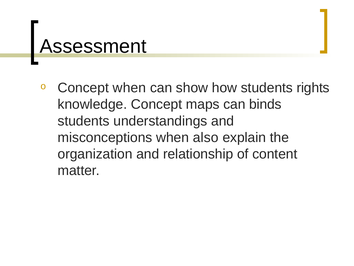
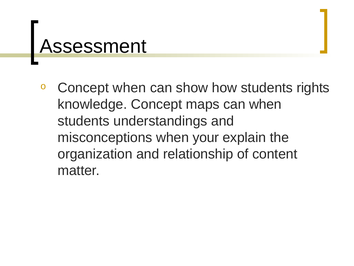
can binds: binds -> when (265, 104)
also: also -> your (206, 137)
